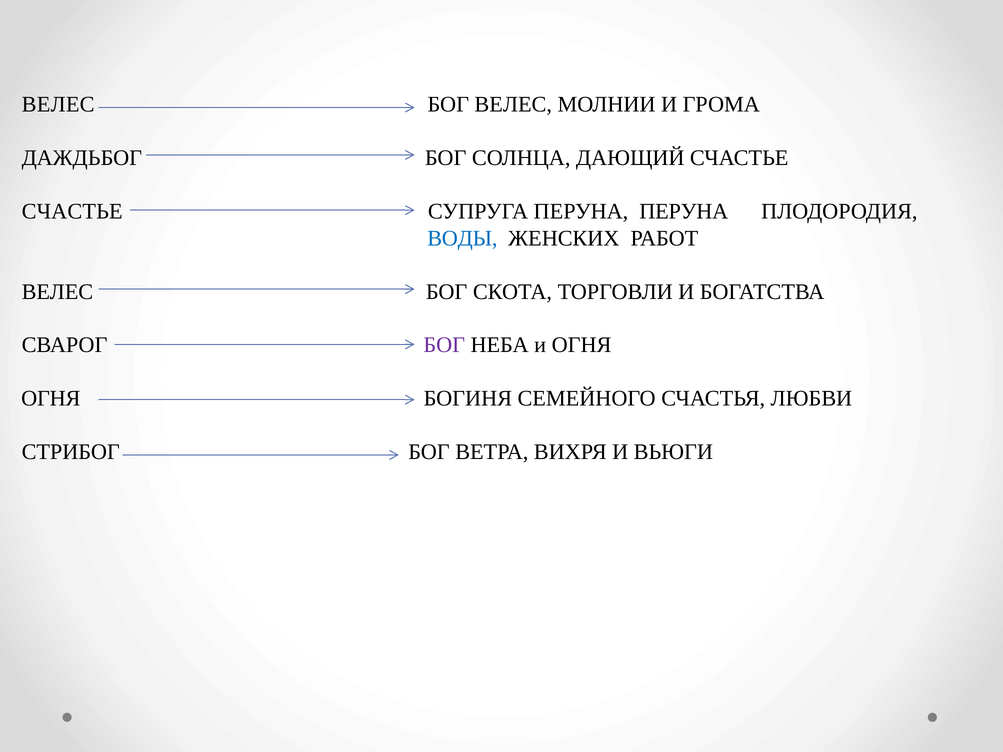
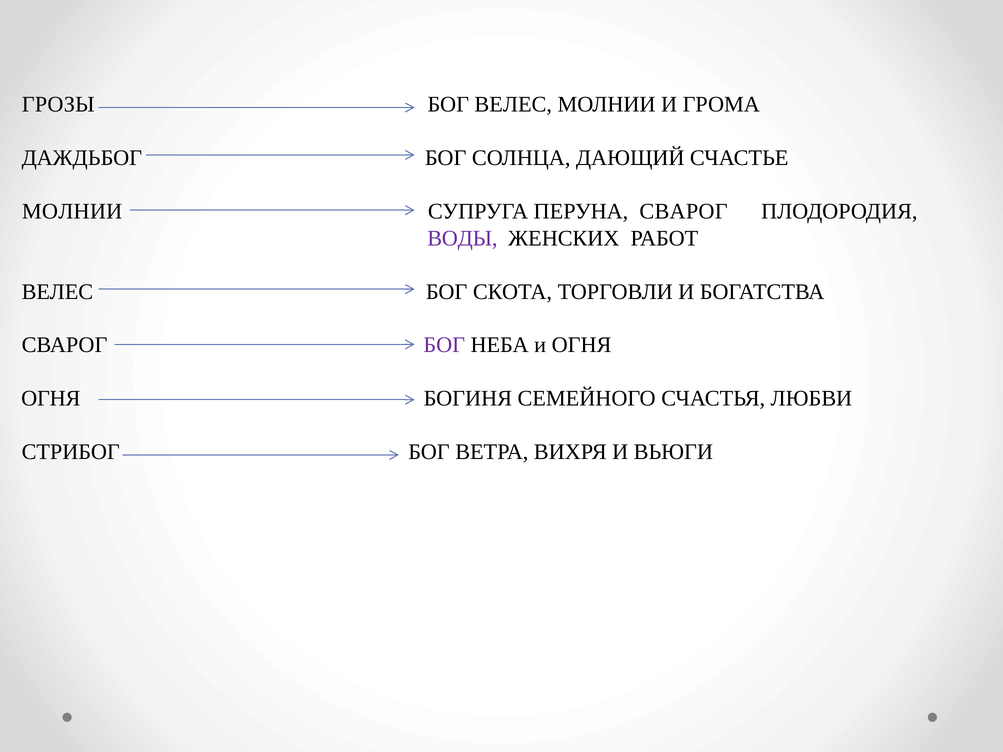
ВЕЛЕС: ВЕЛЕС -> ГРОЗЫ (58, 105)
СЧАСТЬЕ: СЧАСТЬЕ -> МОЛНИИ (72, 212)
ПЕРУНА ПЕРУНА: ПЕРУНА -> СВАРОГ (684, 212)
ВОДЫ colour: blue -> purple (462, 238)
